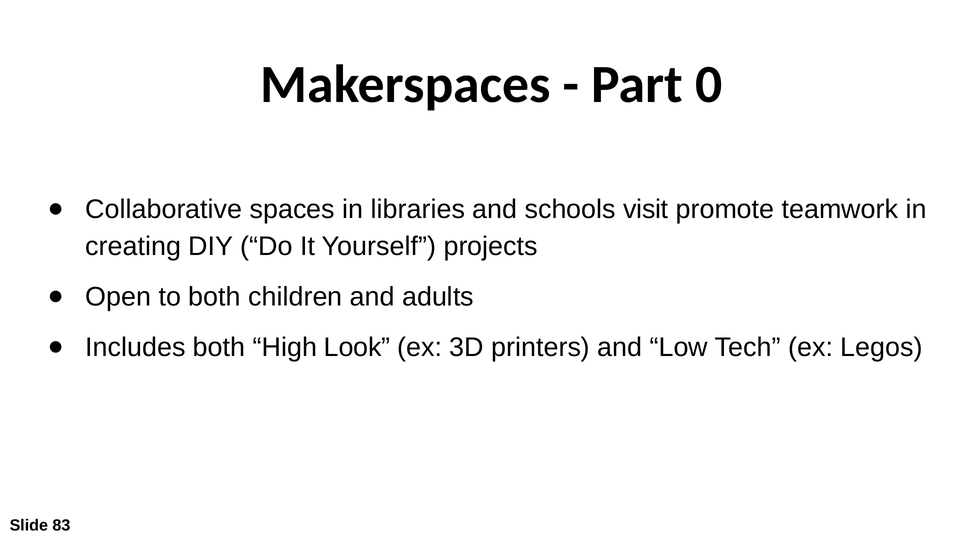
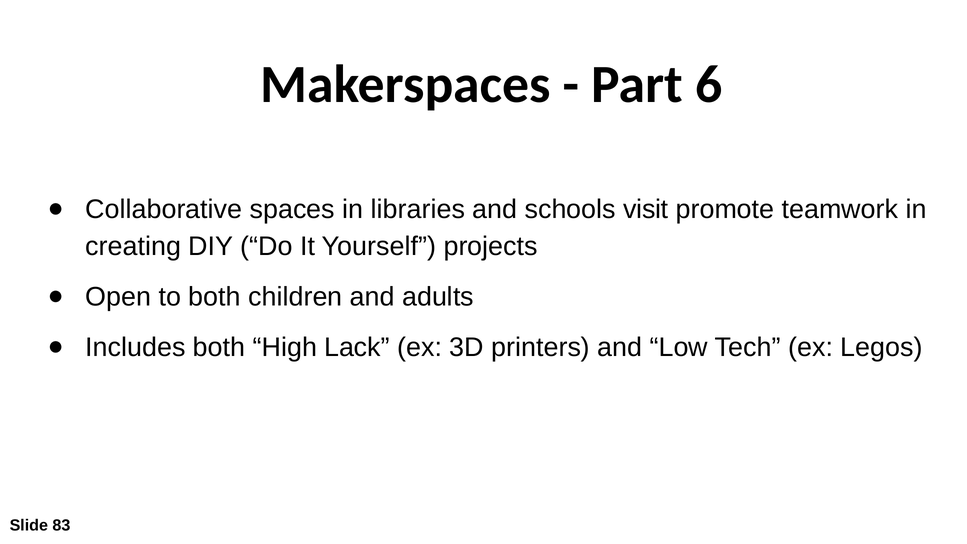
0: 0 -> 6 (709, 84)
Look: Look -> Lack (357, 348)
